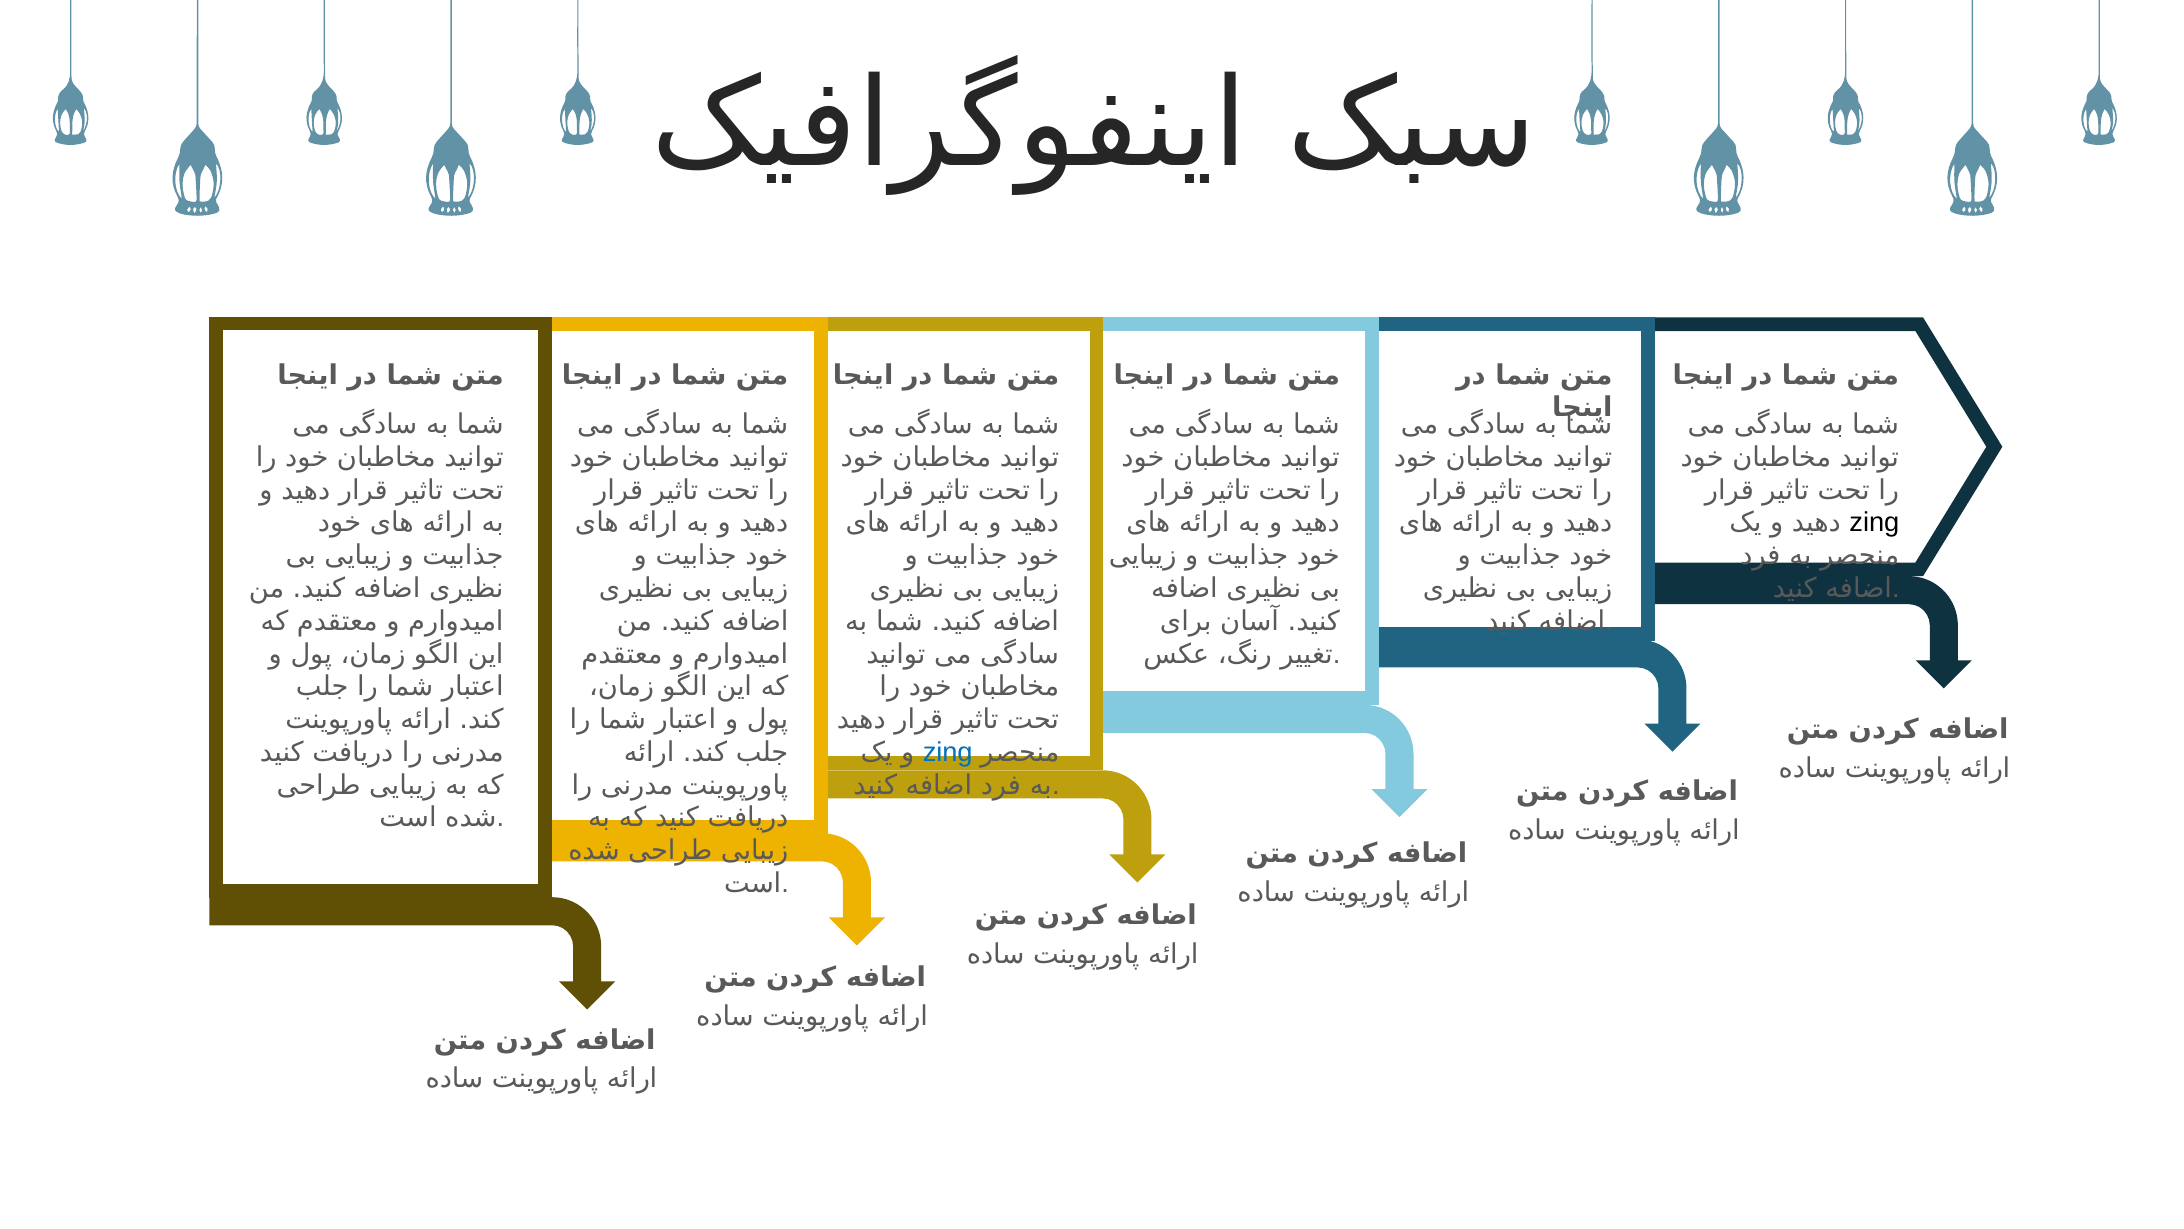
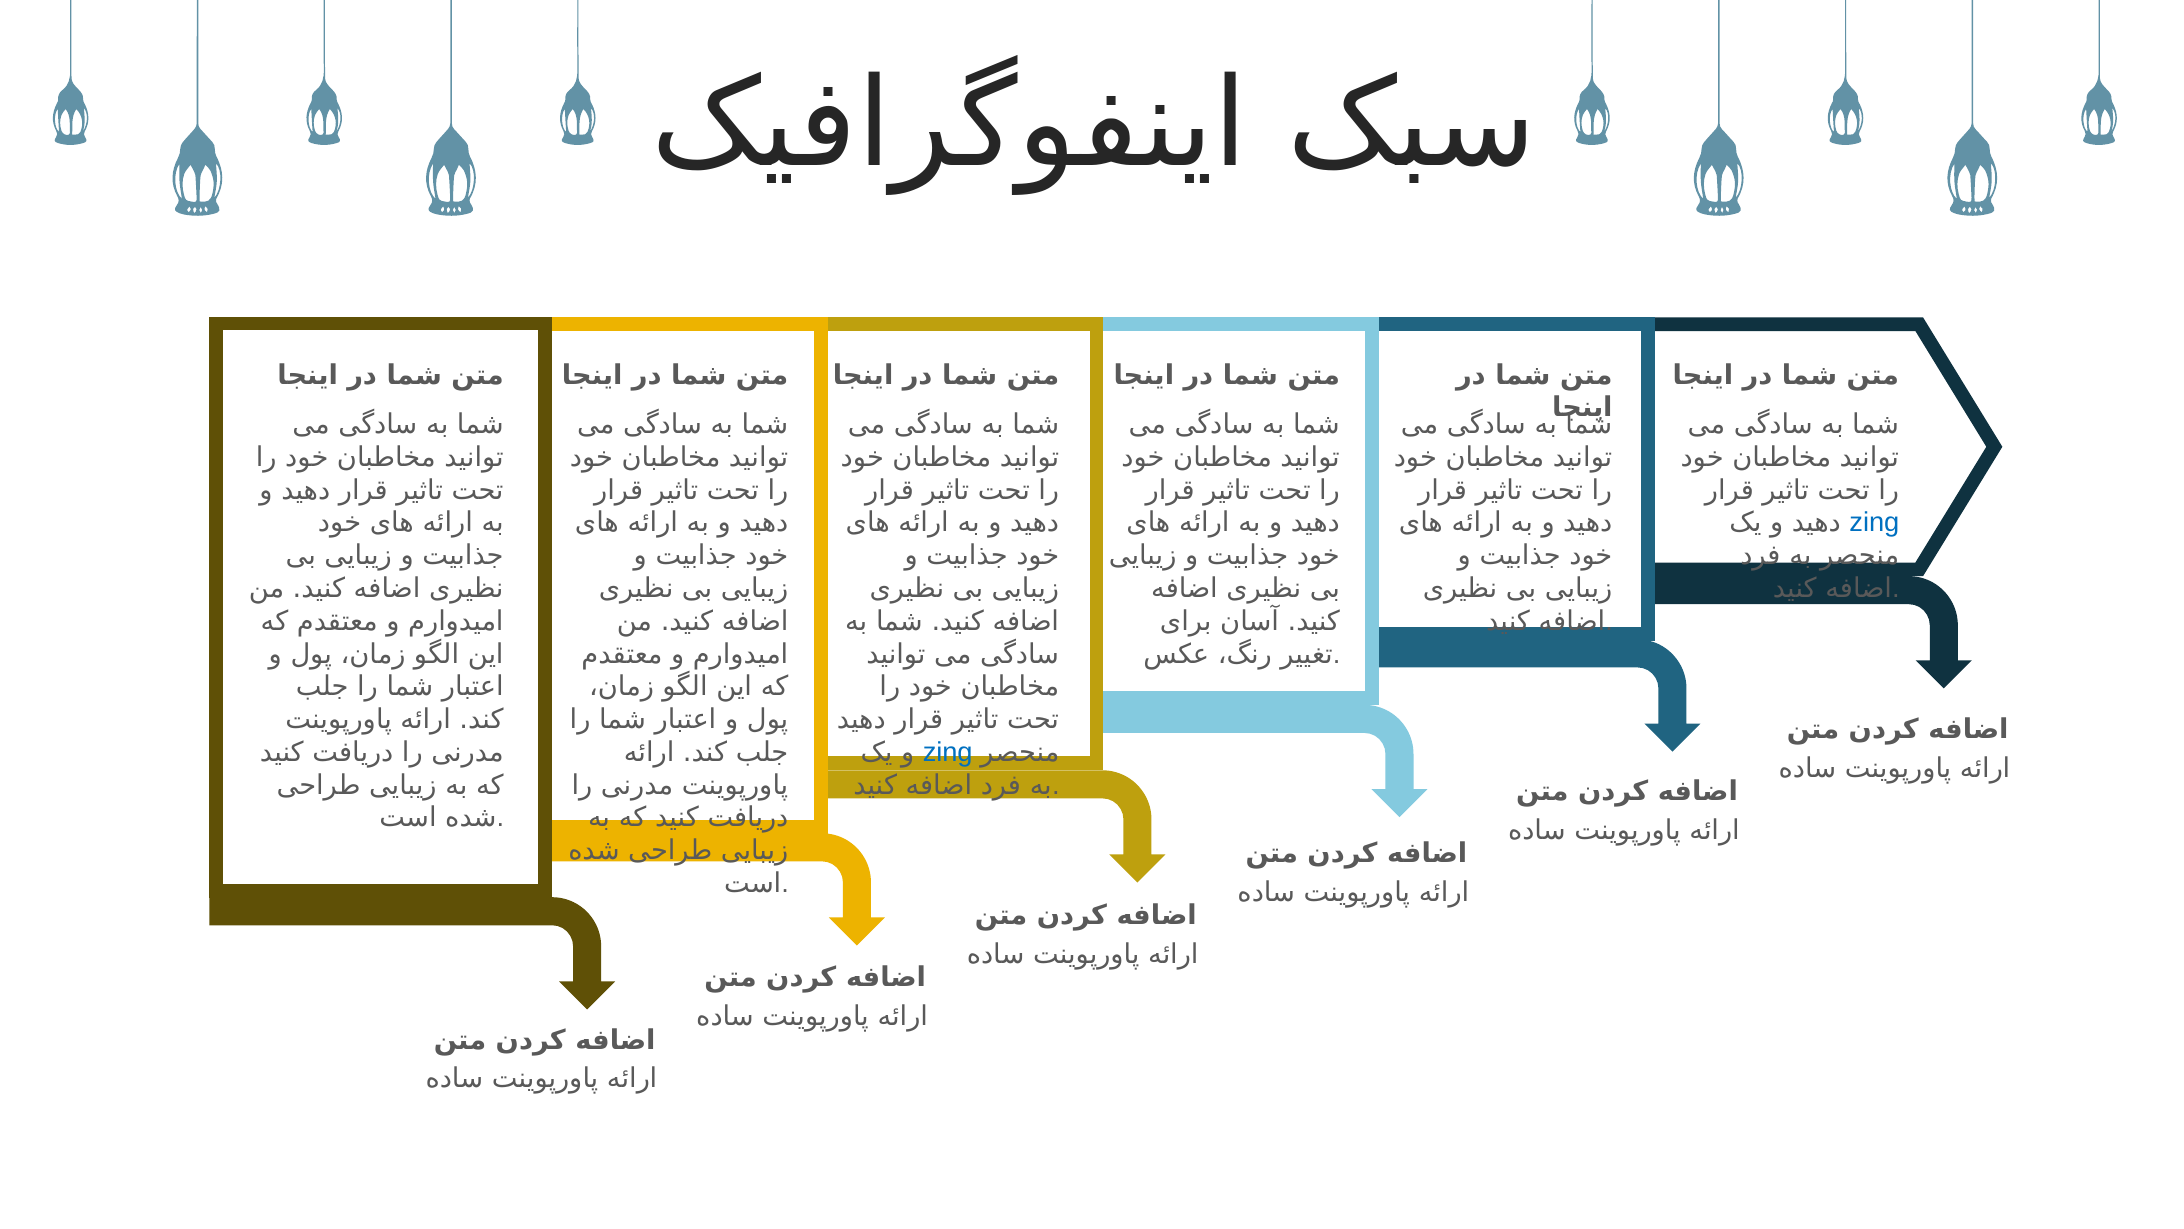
zing colour: black -> blue (1874, 523)
